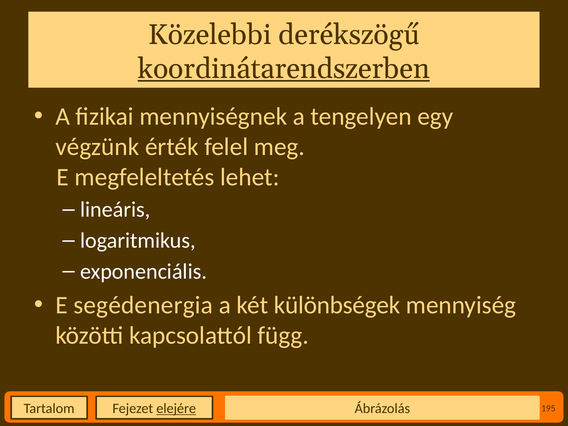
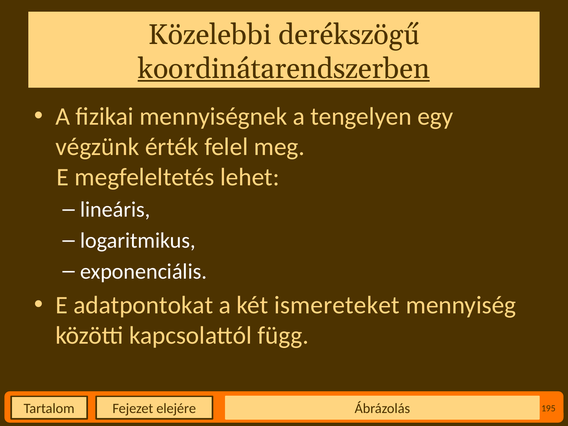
segédenergia: segédenergia -> adatpontokat (143, 305)
különbségek: különbségek -> ismereteket (337, 305)
elejére underline: present -> none (176, 409)
